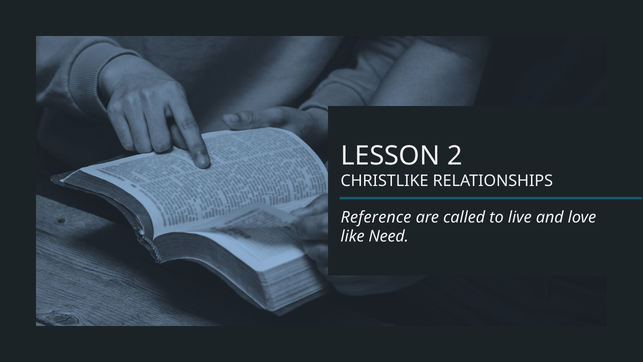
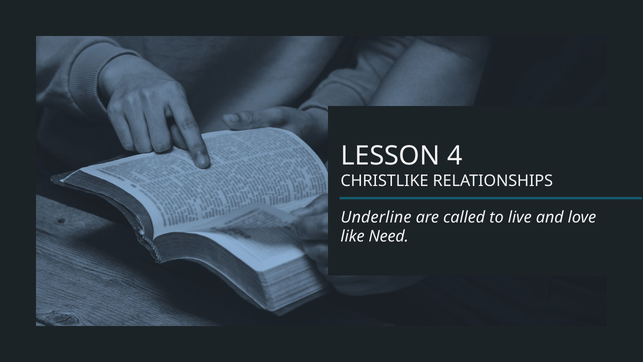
2: 2 -> 4 (455, 156)
Reference: Reference -> Underline (376, 217)
